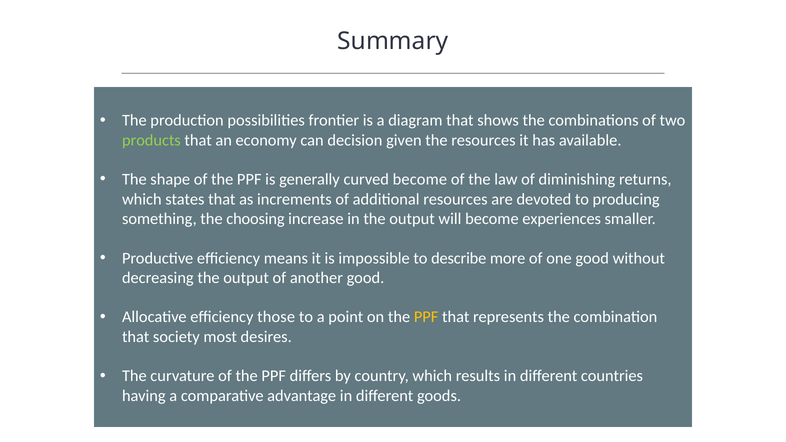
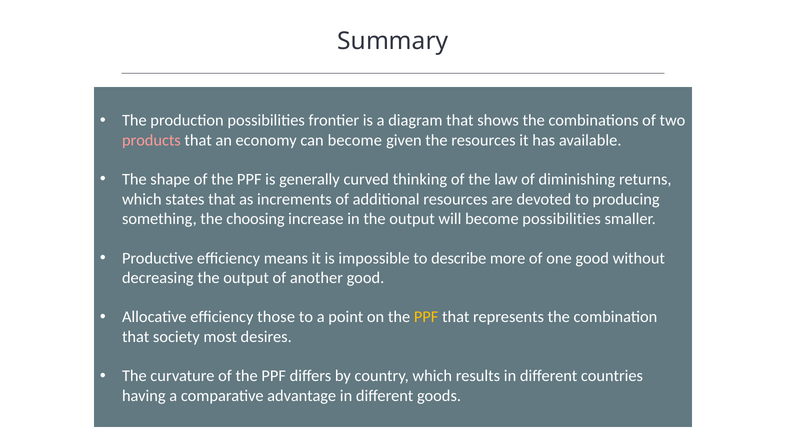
products colour: light green -> pink (151, 140)
can decision: decision -> become (355, 140)
curved become: become -> thinking (420, 180)
become experiences: experiences -> possibilities (562, 219)
